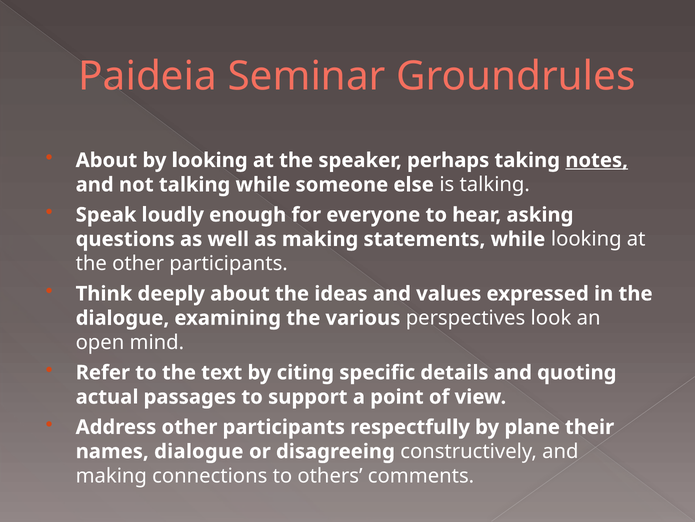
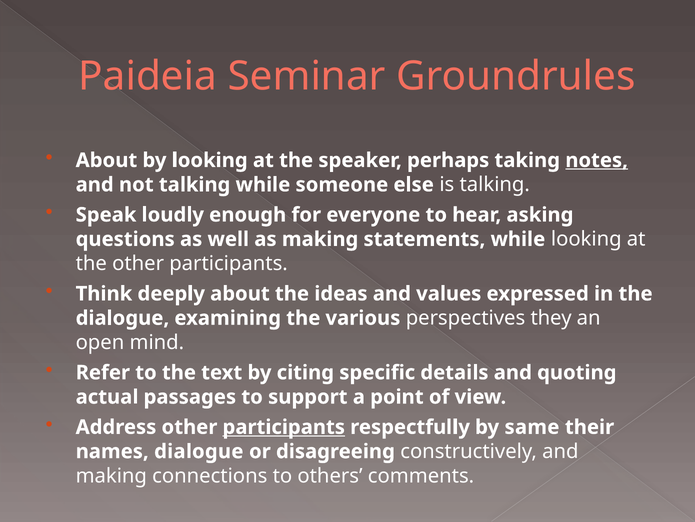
look: look -> they (551, 318)
participants underline: none -> present (284, 427)
plane: plane -> same (532, 427)
